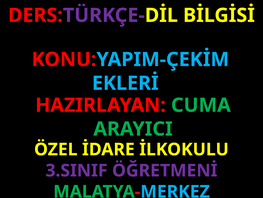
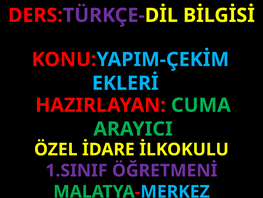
3.SINIF: 3.SINIF -> 1.SINIF (76, 170)
